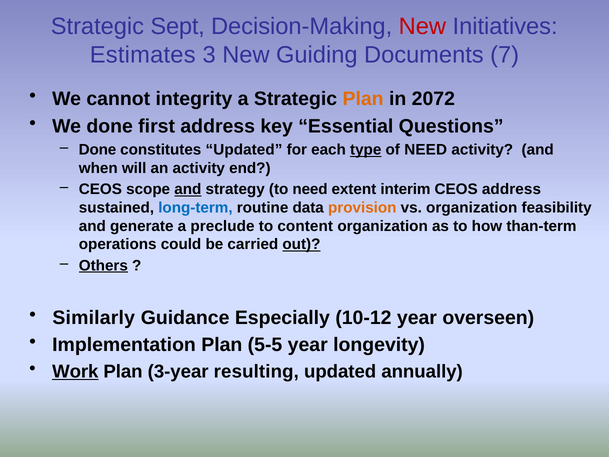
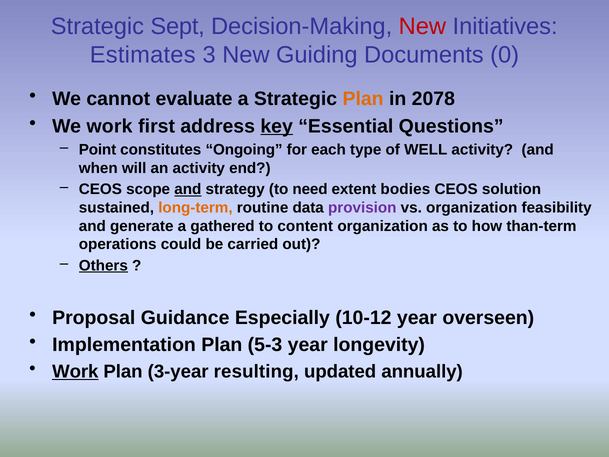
7: 7 -> 0 (505, 55)
integrity: integrity -> evaluate (194, 99)
2072: 2072 -> 2078 (433, 99)
We done: done -> work (110, 126)
key underline: none -> present (277, 126)
Done: Done -> Point (98, 150)
constitutes Updated: Updated -> Ongoing (244, 150)
type underline: present -> none (366, 150)
of NEED: NEED -> WELL (426, 150)
interim: interim -> bodies (405, 189)
CEOS address: address -> solution (511, 189)
long-term colour: blue -> orange (195, 208)
provision colour: orange -> purple (362, 208)
preclude: preclude -> gathered (223, 226)
out underline: present -> none (301, 244)
Similarly: Similarly -> Proposal (94, 318)
5-5: 5-5 -> 5-3 (265, 345)
